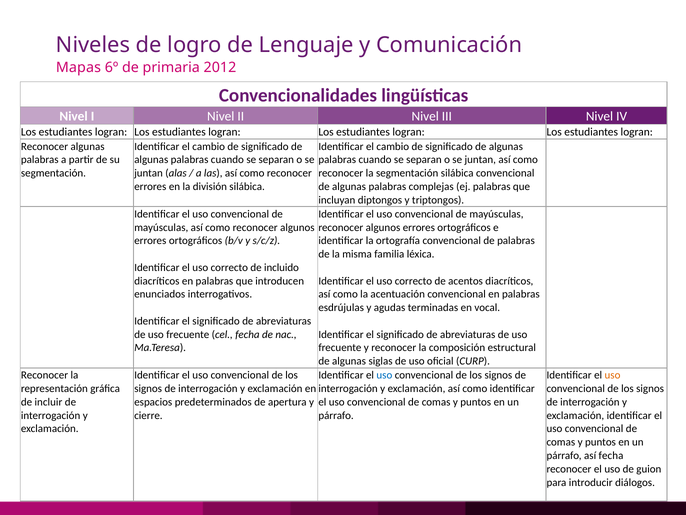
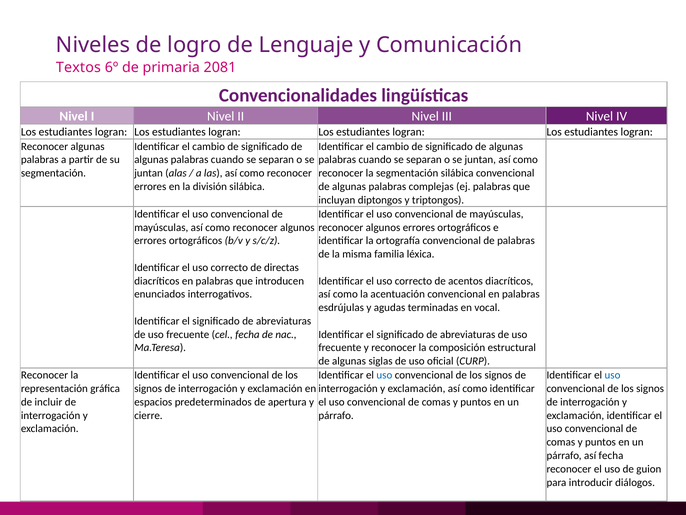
Mapas: Mapas -> Textos (78, 67)
2012: 2012 -> 2081 (220, 67)
incluido: incluido -> directas (281, 267)
uso colour: orange -> blue (613, 375)
